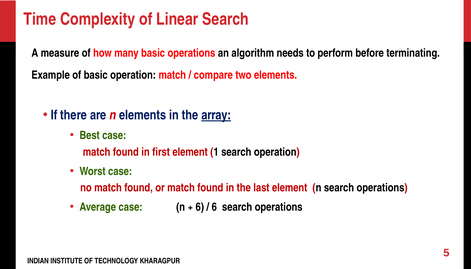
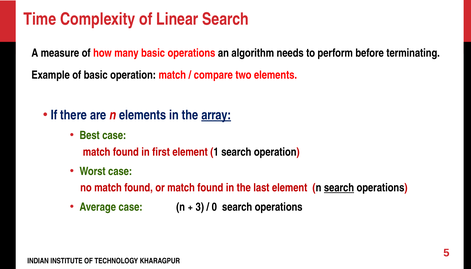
search underline: none -> present (339, 188)
6: 6 -> 3 (200, 207)
6: 6 -> 0 (214, 207)
